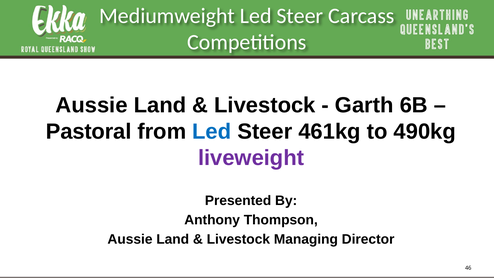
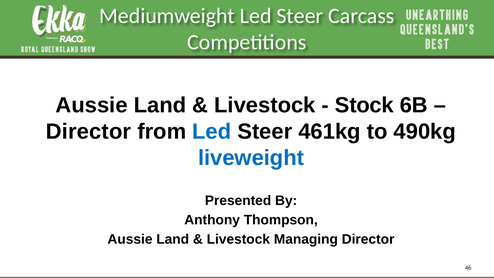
Garth: Garth -> Stock (364, 105)
Pastoral: Pastoral -> Director (88, 131)
liveweight colour: purple -> blue (251, 158)
